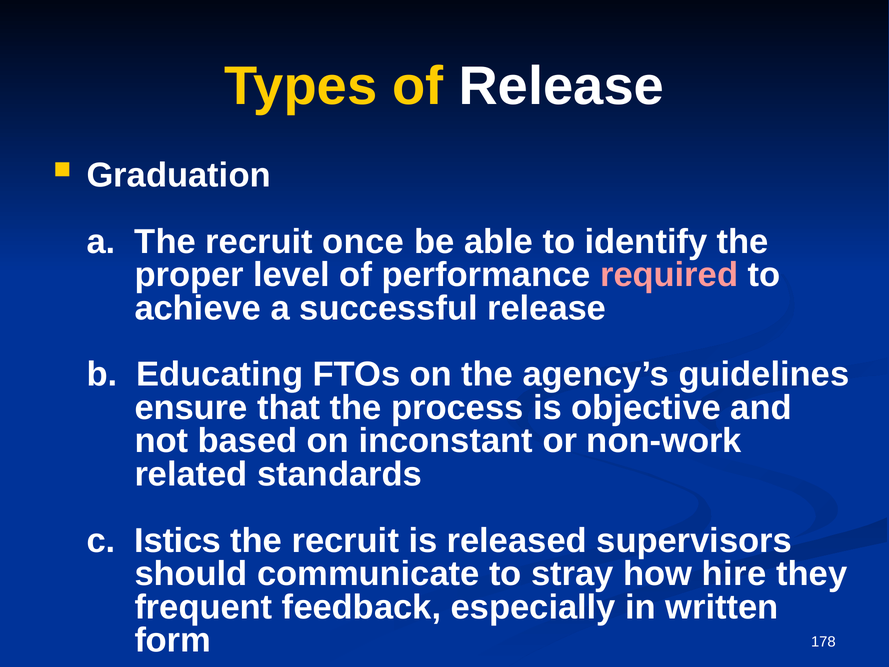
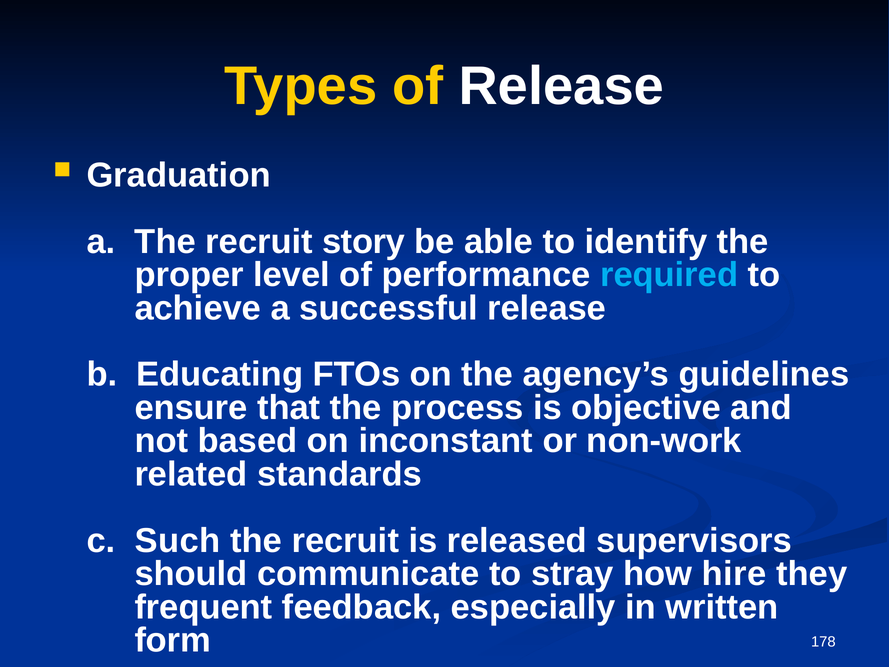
once: once -> story (364, 242)
required colour: pink -> light blue (669, 275)
Istics: Istics -> Such (177, 540)
